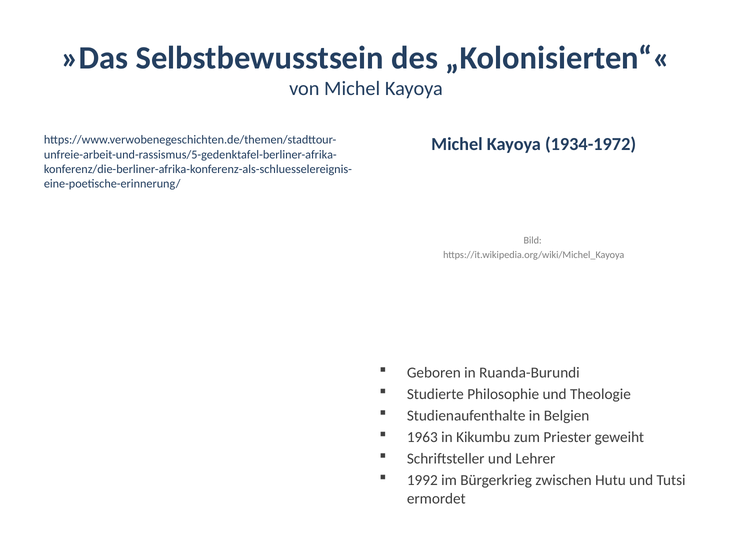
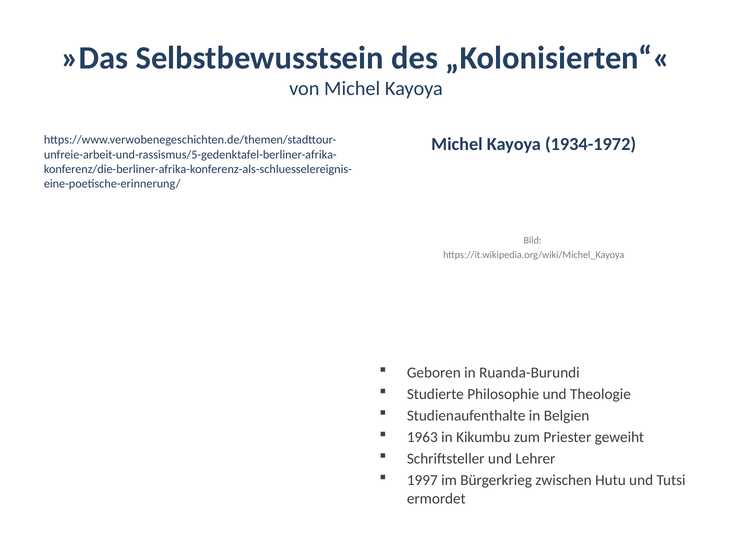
1992: 1992 -> 1997 (422, 480)
